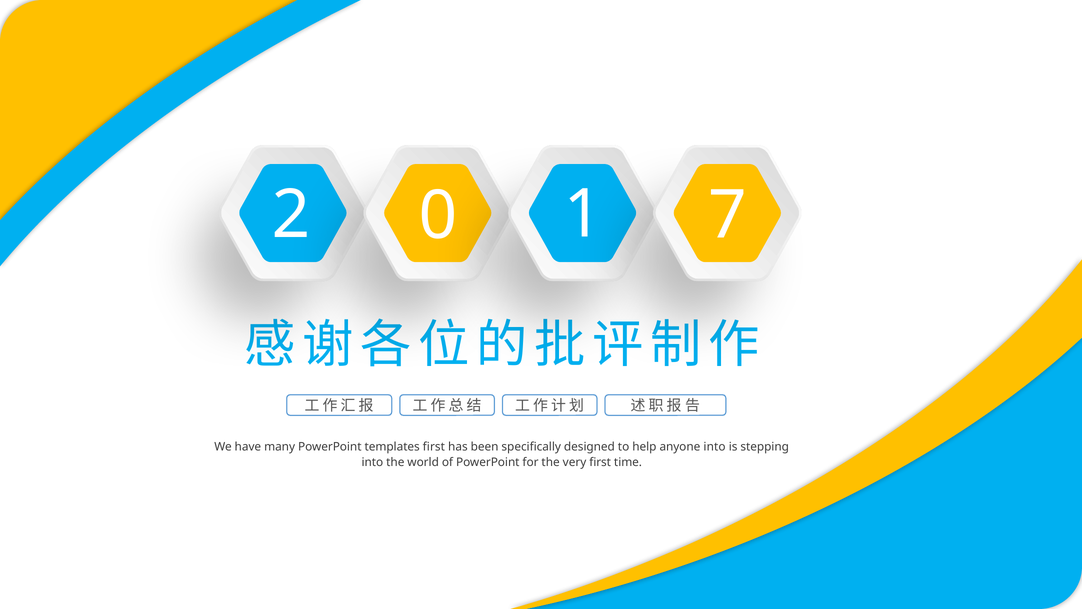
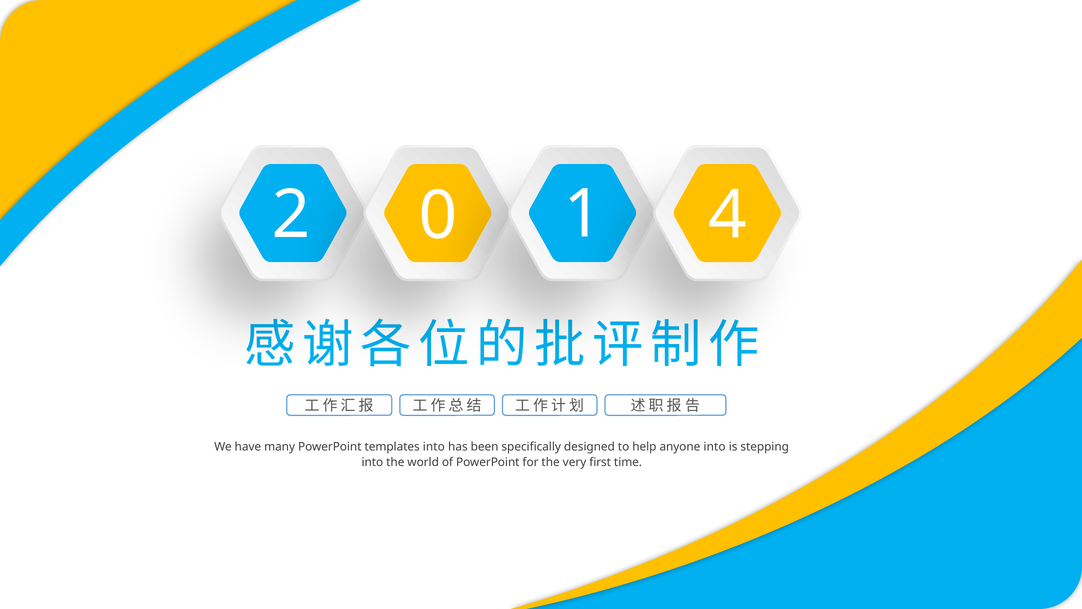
7: 7 -> 4 (728, 215)
templates first: first -> into (434, 446)
